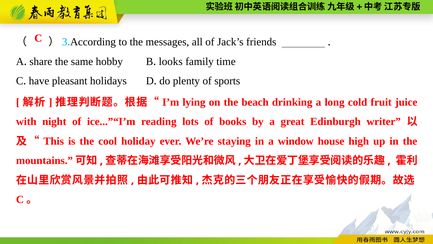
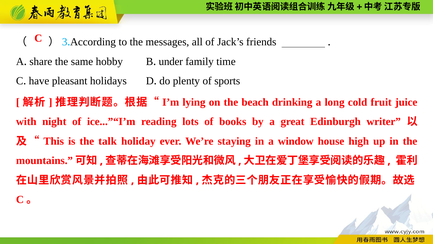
looks: looks -> under (171, 61)
cool: cool -> talk (108, 141)
